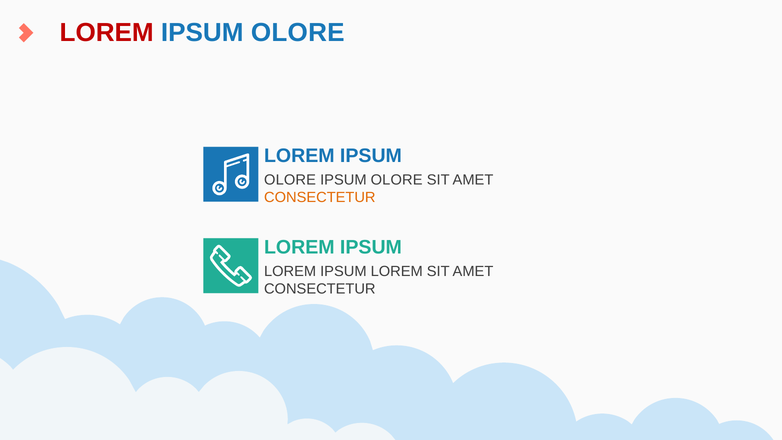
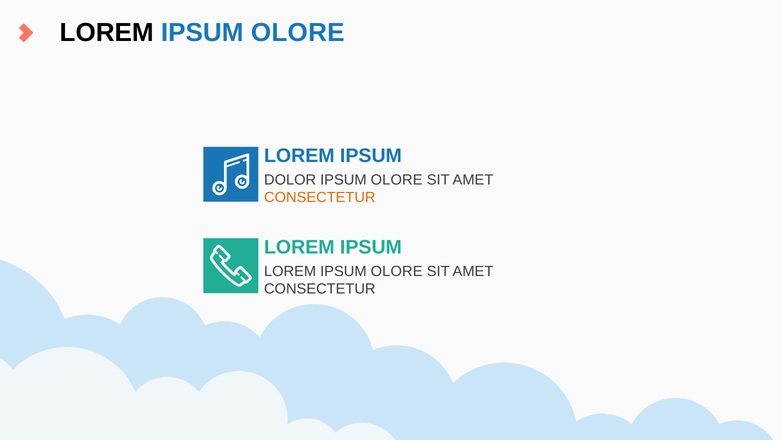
LOREM colour: red -> black (107, 33)
OLORE: OLORE -> DOLOR (290, 180)
LOREM: LOREM -> OLORE (397, 271)
